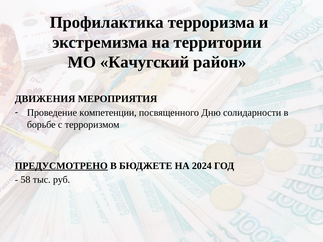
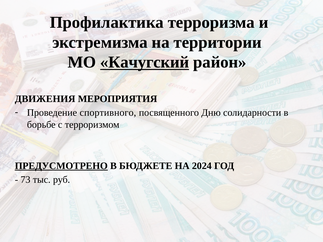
Качугский underline: none -> present (145, 62)
компетенции: компетенции -> спортивного (108, 113)
58: 58 -> 73 (25, 180)
